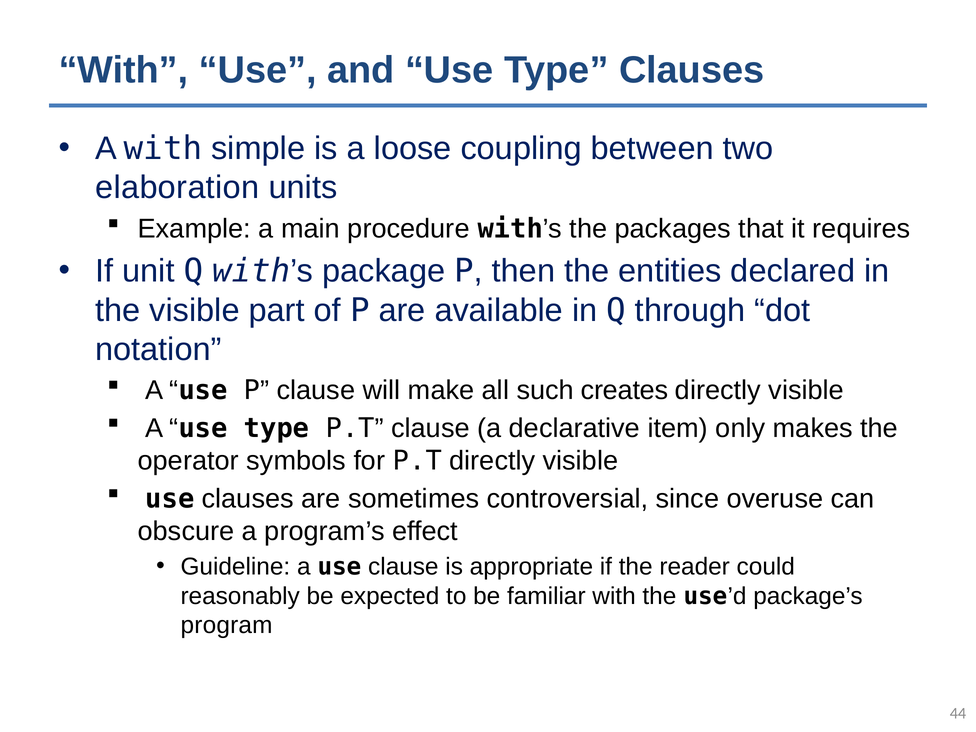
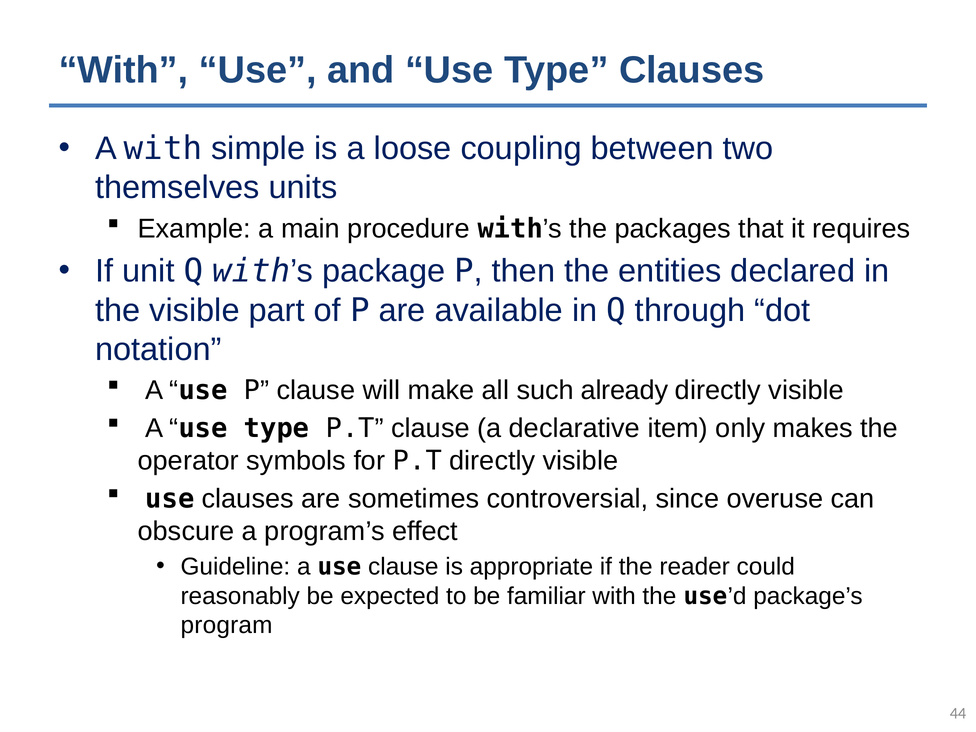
elaboration: elaboration -> themselves (177, 188)
creates: creates -> already (624, 390)
